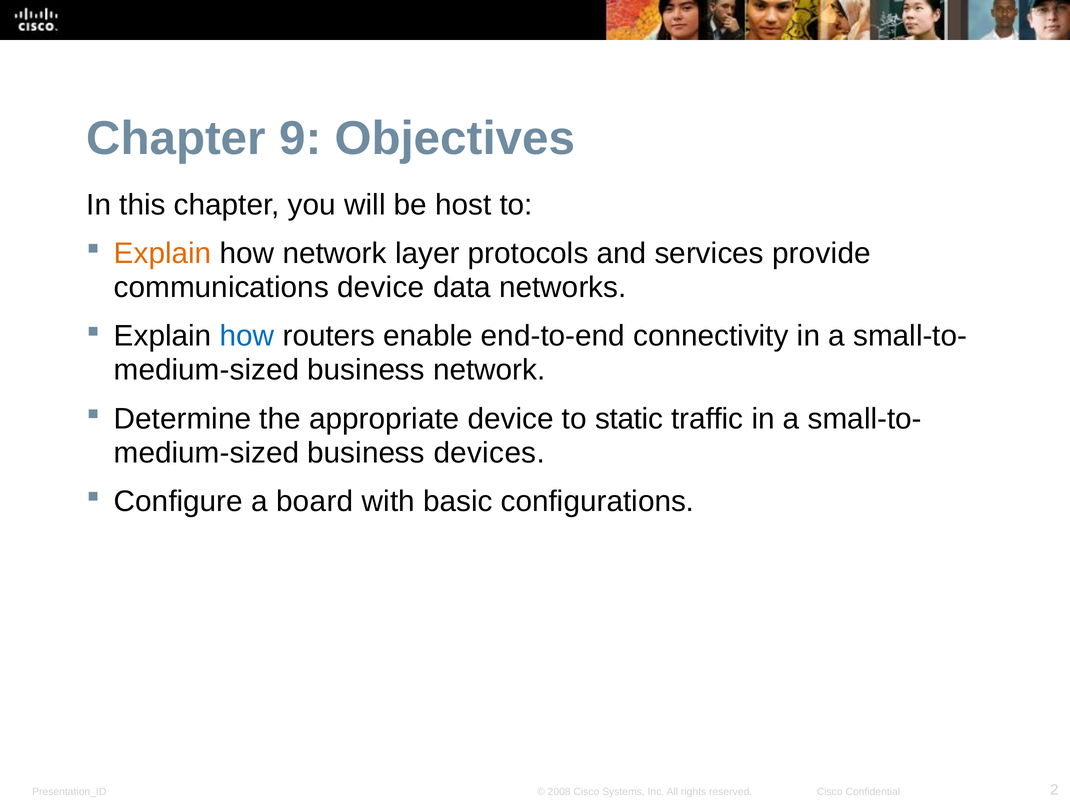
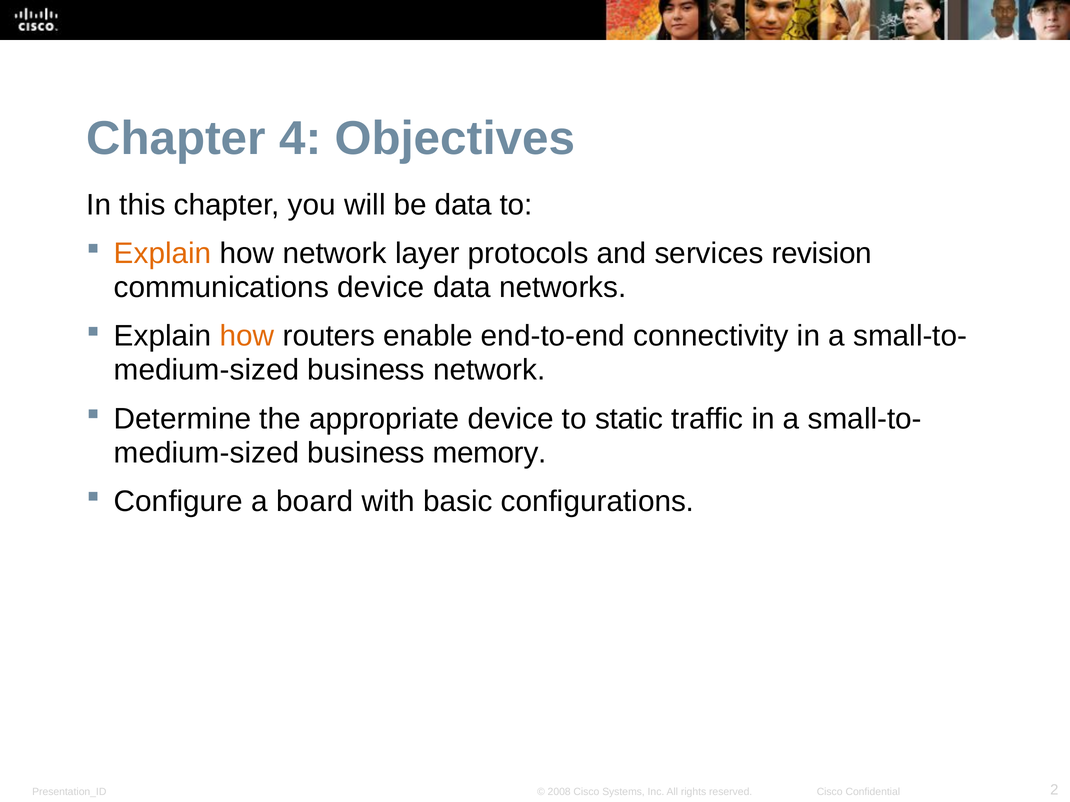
9: 9 -> 4 (300, 139)
be host: host -> data (463, 205)
provide: provide -> revision (822, 254)
how colour: blue -> orange (247, 336)
devices: devices -> memory (489, 453)
